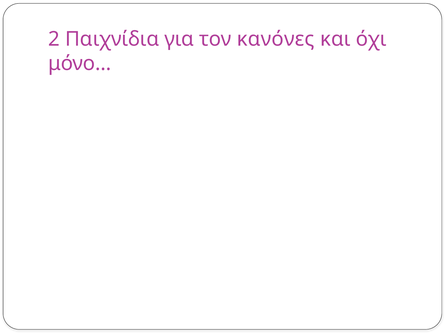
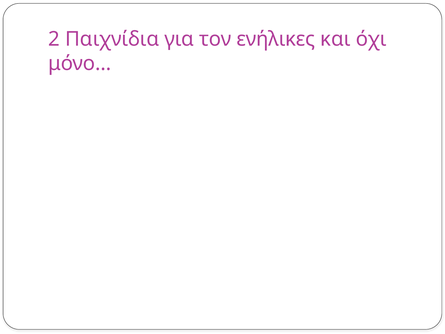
κανόνες: κανόνες -> ενήλικες (276, 39)
